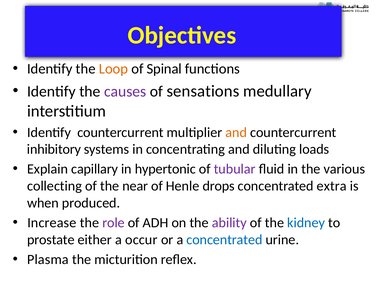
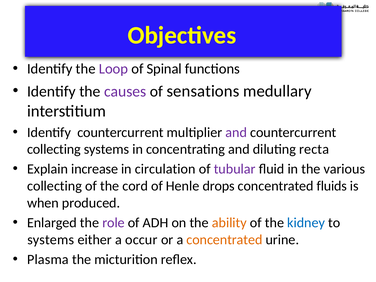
Loop colour: orange -> purple (113, 69)
and colour: orange -> purple (236, 132)
inhibitory: inhibitory -> collecting (54, 149)
loads: loads -> recta (314, 149)
capillary: capillary -> increase (95, 169)
hypertonic: hypertonic -> circulation (165, 169)
near: near -> cord (135, 186)
extra: extra -> fluids (332, 186)
Increase: Increase -> Enlarged (52, 223)
ability colour: purple -> orange (229, 223)
prostate: prostate -> systems (51, 240)
concentrated colour: blue -> orange (224, 240)
